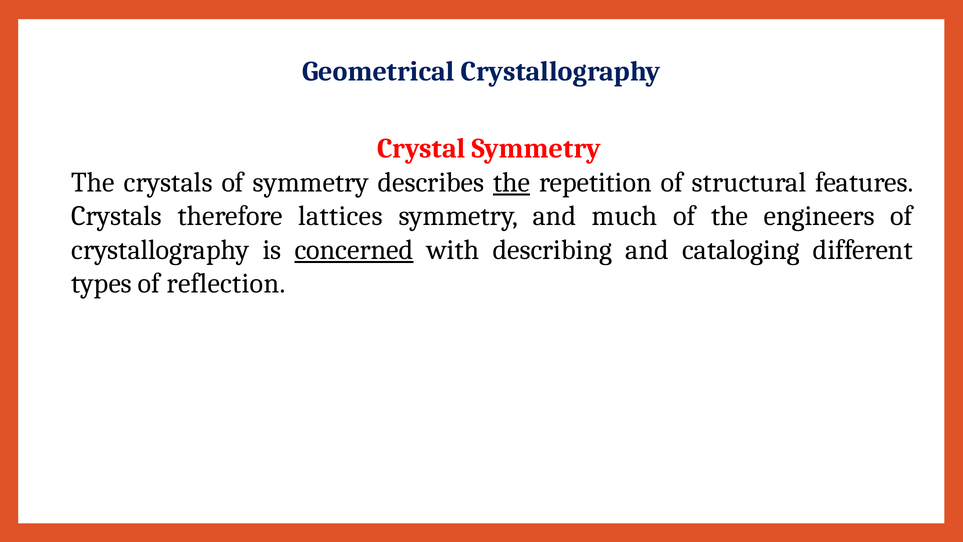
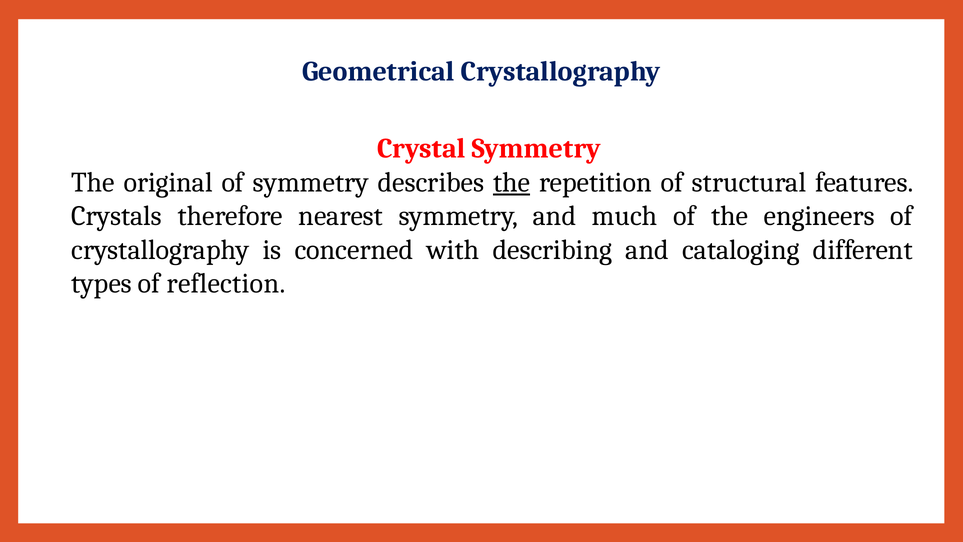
The crystals: crystals -> original (168, 182)
lattices: lattices -> nearest (341, 216)
concerned underline: present -> none (354, 250)
